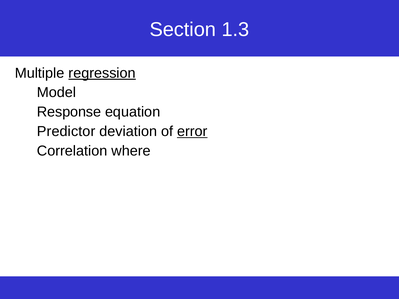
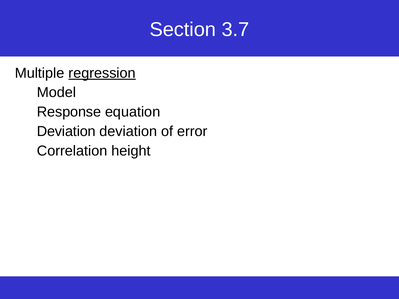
1.3: 1.3 -> 3.7 (235, 30)
Predictor: Predictor -> Deviation (66, 132)
error underline: present -> none (192, 132)
where: where -> height (131, 151)
